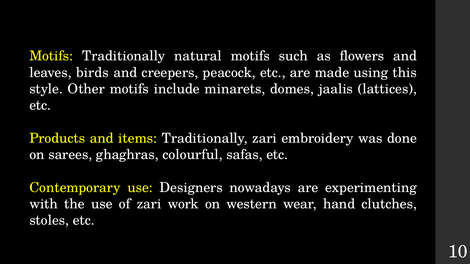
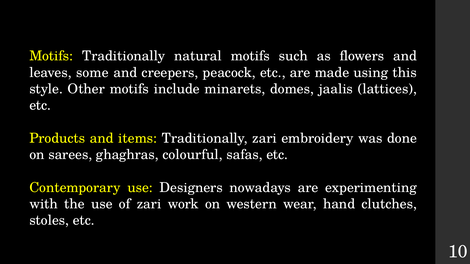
birds: birds -> some (92, 73)
